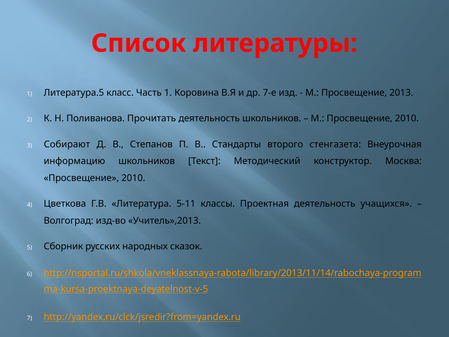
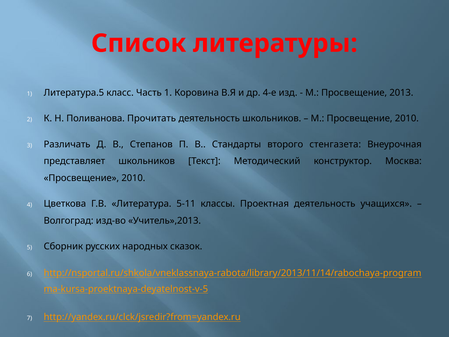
7-е: 7-е -> 4-е (270, 93)
Собирают: Собирают -> Различать (67, 144)
информацию: информацию -> представляет (74, 161)
